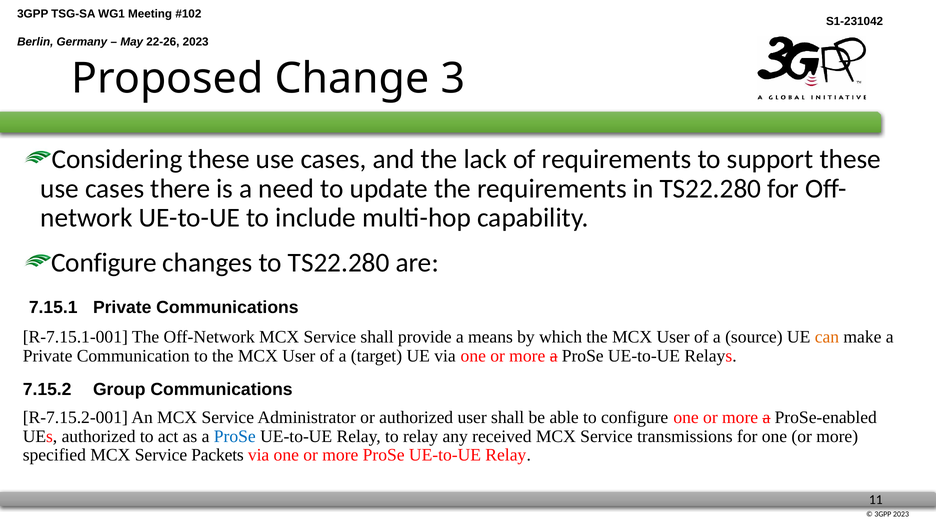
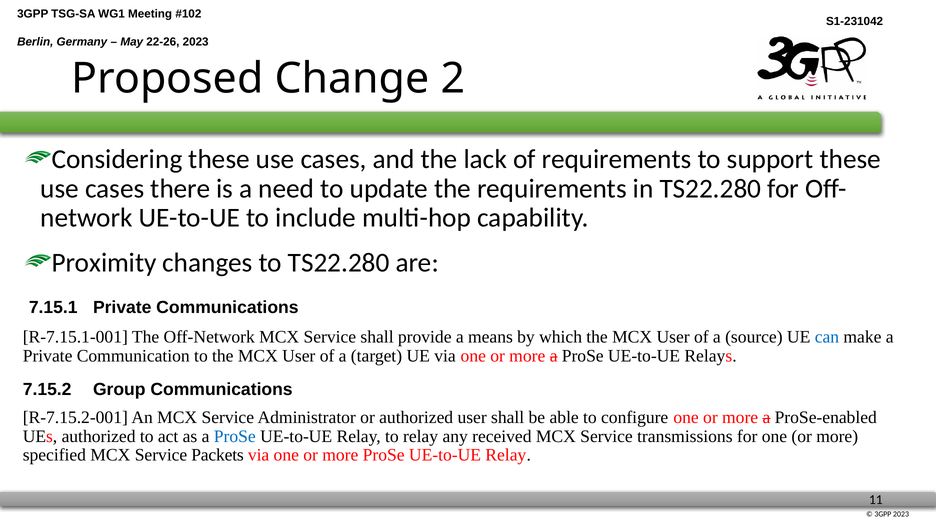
3: 3 -> 2 (453, 79)
Configure: Configure -> Proximity (104, 263)
can colour: orange -> blue (827, 337)
